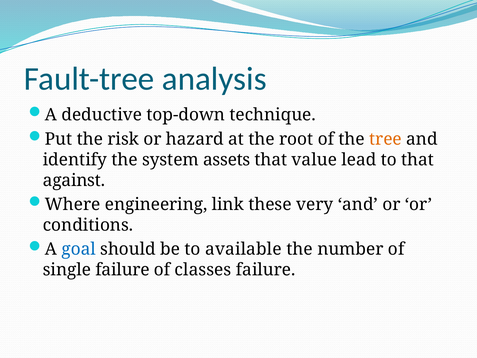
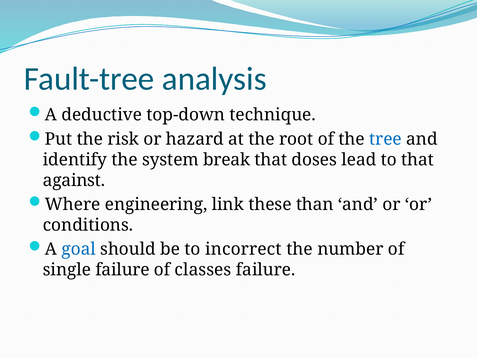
tree colour: orange -> blue (386, 139)
assets: assets -> break (227, 160)
value: value -> doses (314, 160)
very: very -> than (315, 204)
available: available -> incorrect (243, 249)
